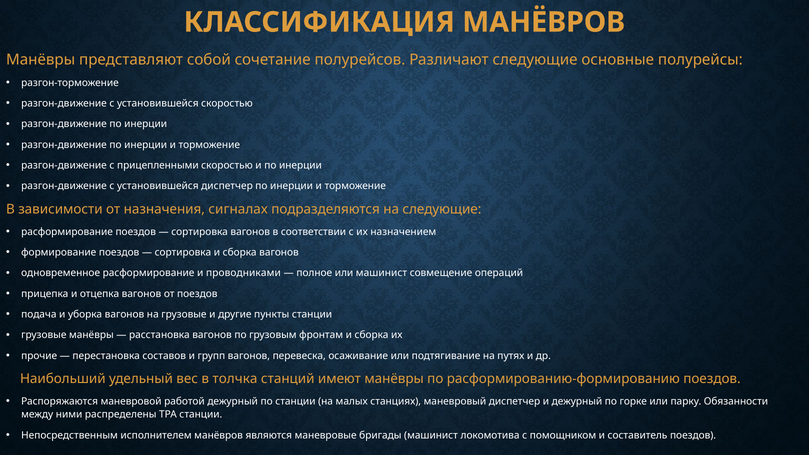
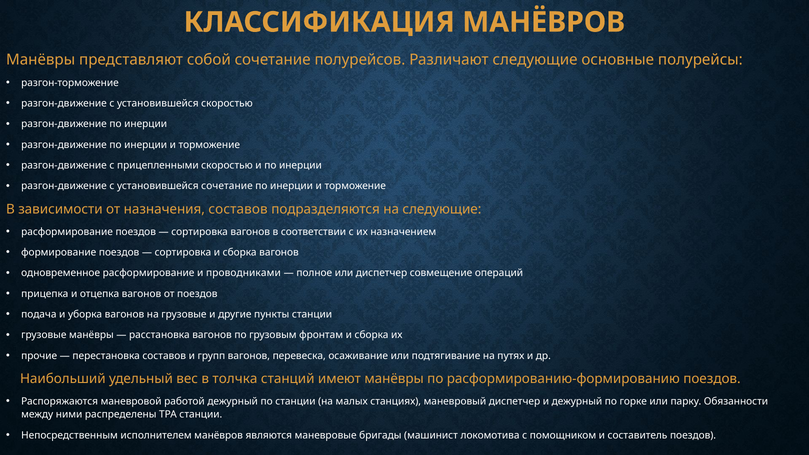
установившейся диспетчер: диспетчер -> сочетание (227, 186)
назначения сигналах: сигналах -> составов (238, 209)
или машинист: машинист -> диспетчер (382, 273)
